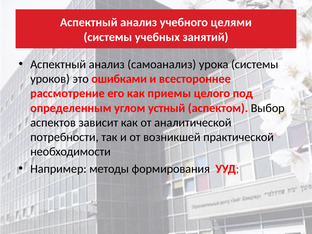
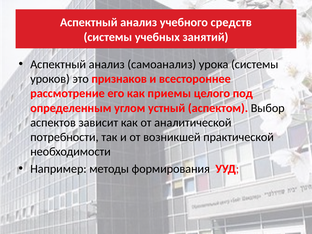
целями: целями -> средств (231, 22)
ошибками: ошибками -> признаков (119, 79)
